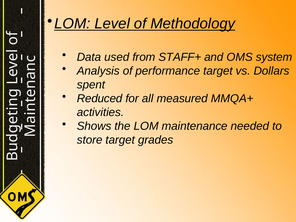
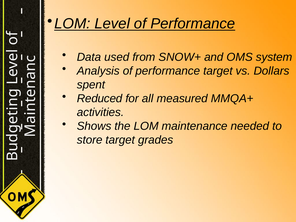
Level of Methodology: Methodology -> Performance (193, 24)
STAFF+: STAFF+ -> SNOW+ (180, 57)
